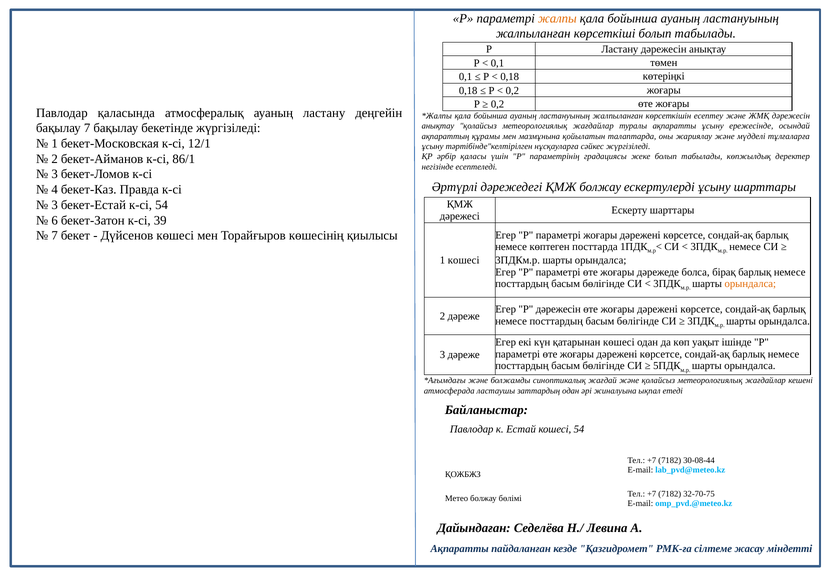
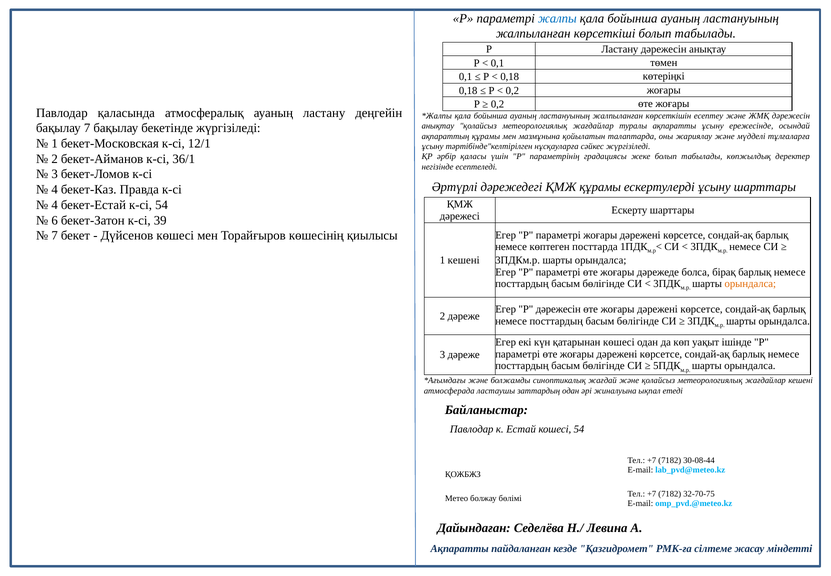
жалпы colour: orange -> blue (557, 18)
86/1: 86/1 -> 36/1 (184, 159)
ҚМЖ болжау: болжау -> құрамы (600, 187)
3: 3 -> 4 (55, 205)
1 кошесi: кошесi -> кешені (464, 260)
